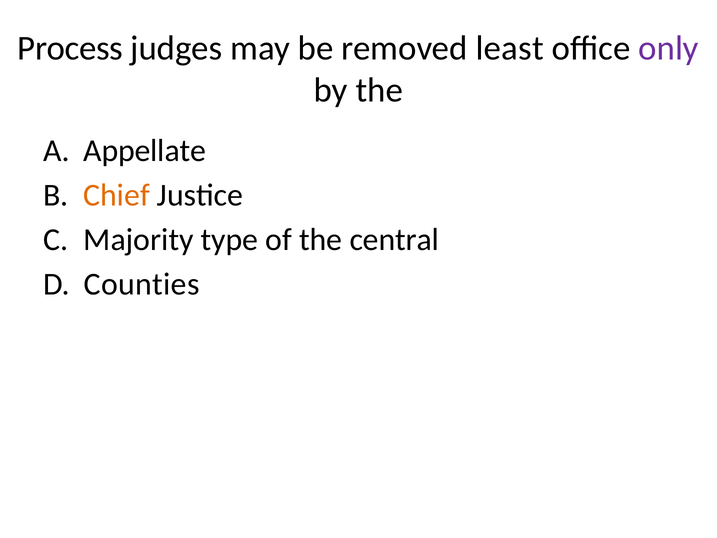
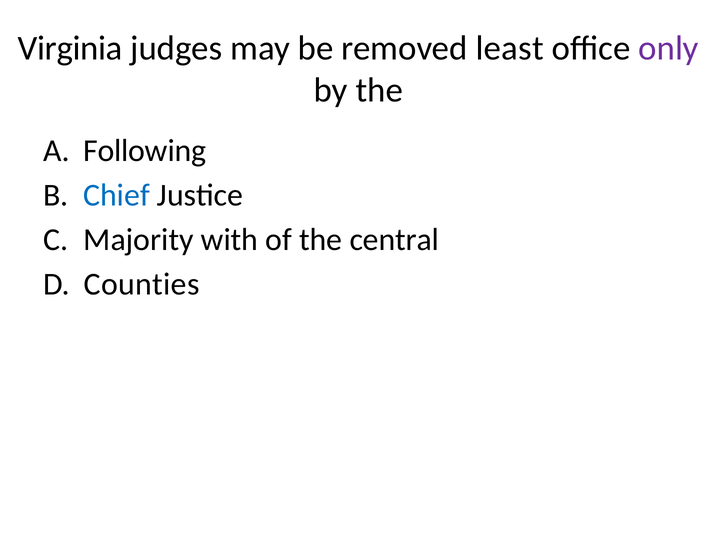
Process: Process -> Virginia (70, 48)
Appellate: Appellate -> Following (145, 150)
Chief colour: orange -> blue (117, 195)
type: type -> with (230, 240)
